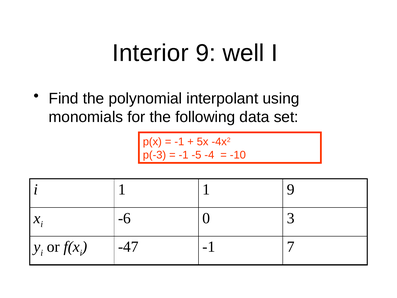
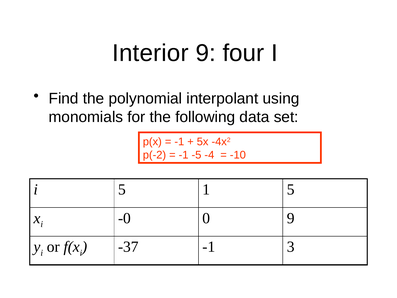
well: well -> four (243, 53)
p(-3: p(-3 -> p(-2 (154, 155)
i 1: 1 -> 5 (122, 189)
1 9: 9 -> 5 (291, 189)
-6: -6 -> -0 (125, 218)
0 3: 3 -> 9 (291, 218)
-47: -47 -> -37 (128, 247)
7: 7 -> 3 (291, 247)
